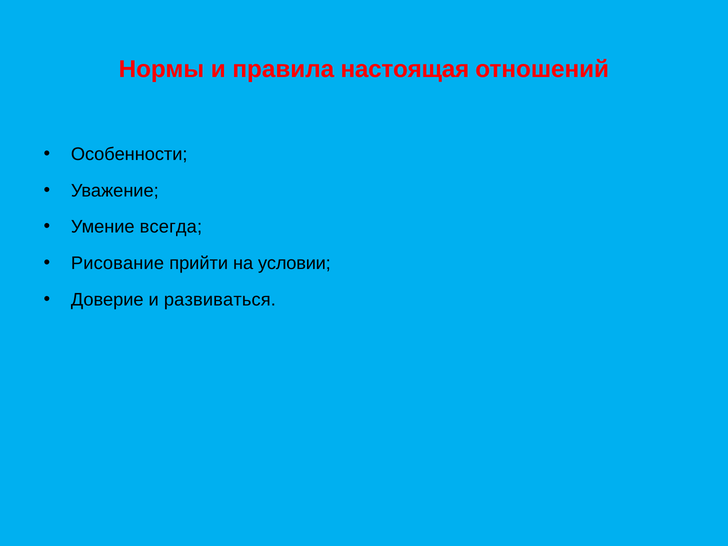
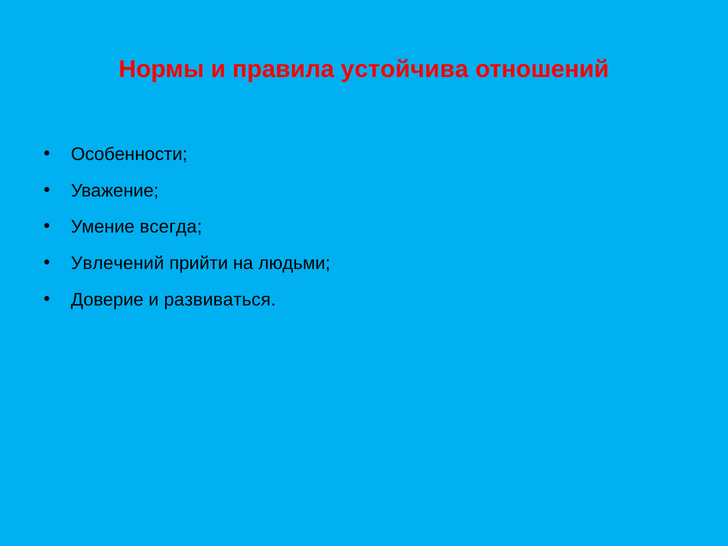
настоящая: настоящая -> устойчива (405, 69)
Рисование: Рисование -> Увлечений (118, 263)
условии: условии -> людьми (294, 263)
